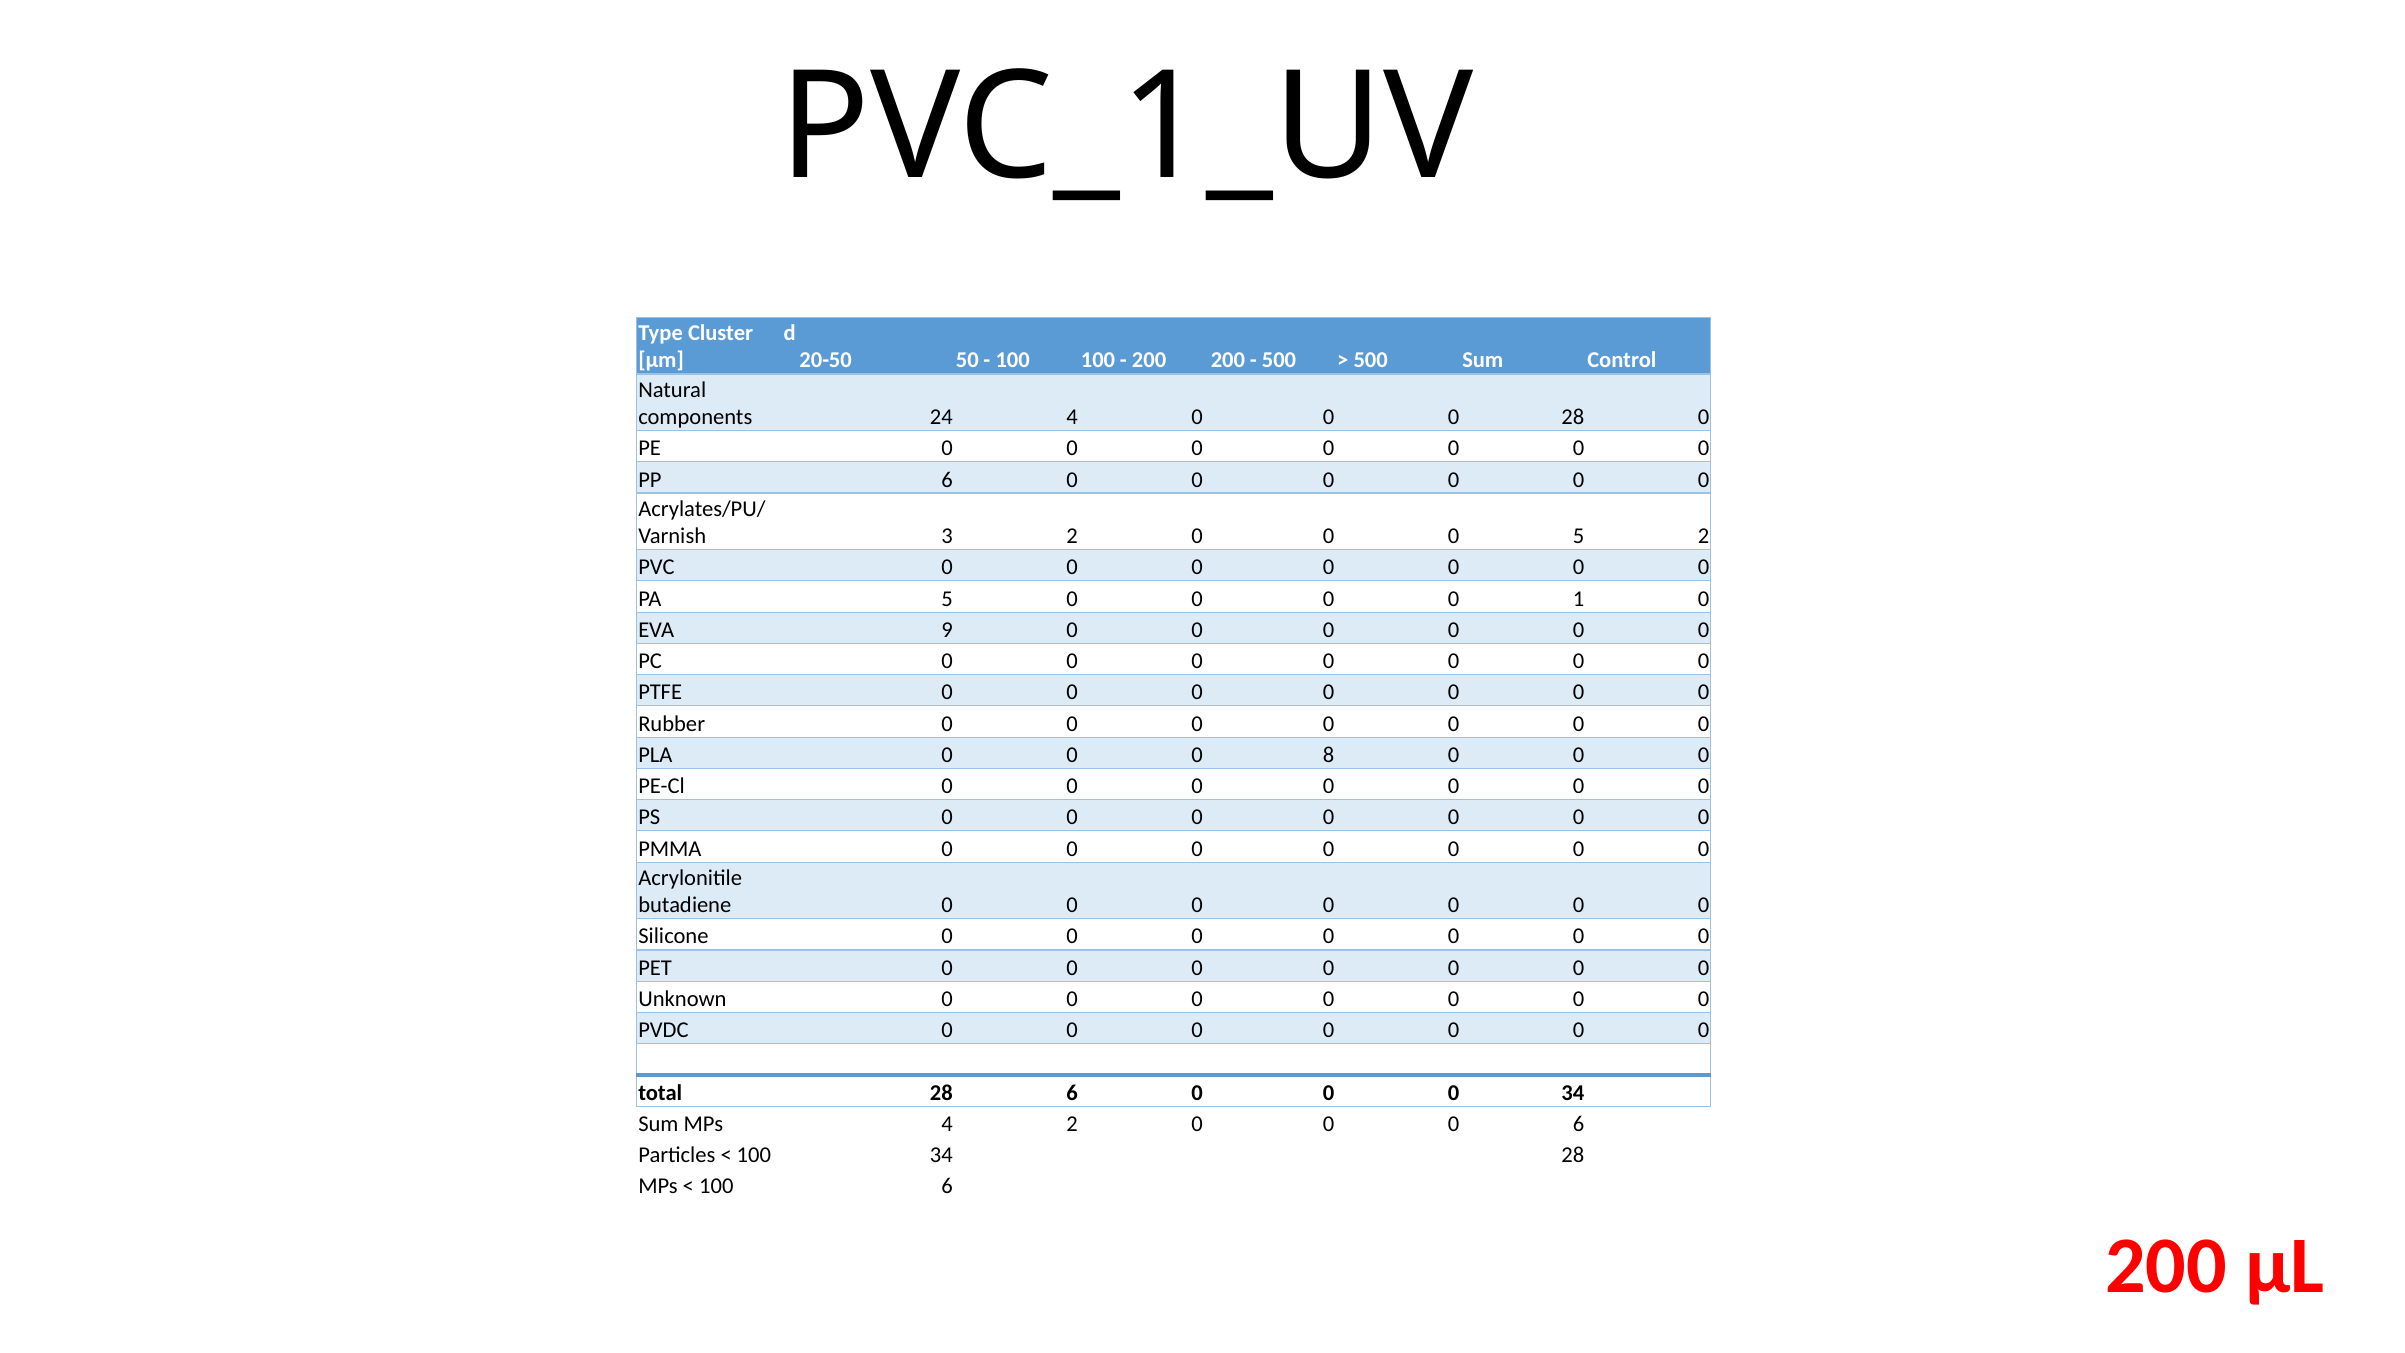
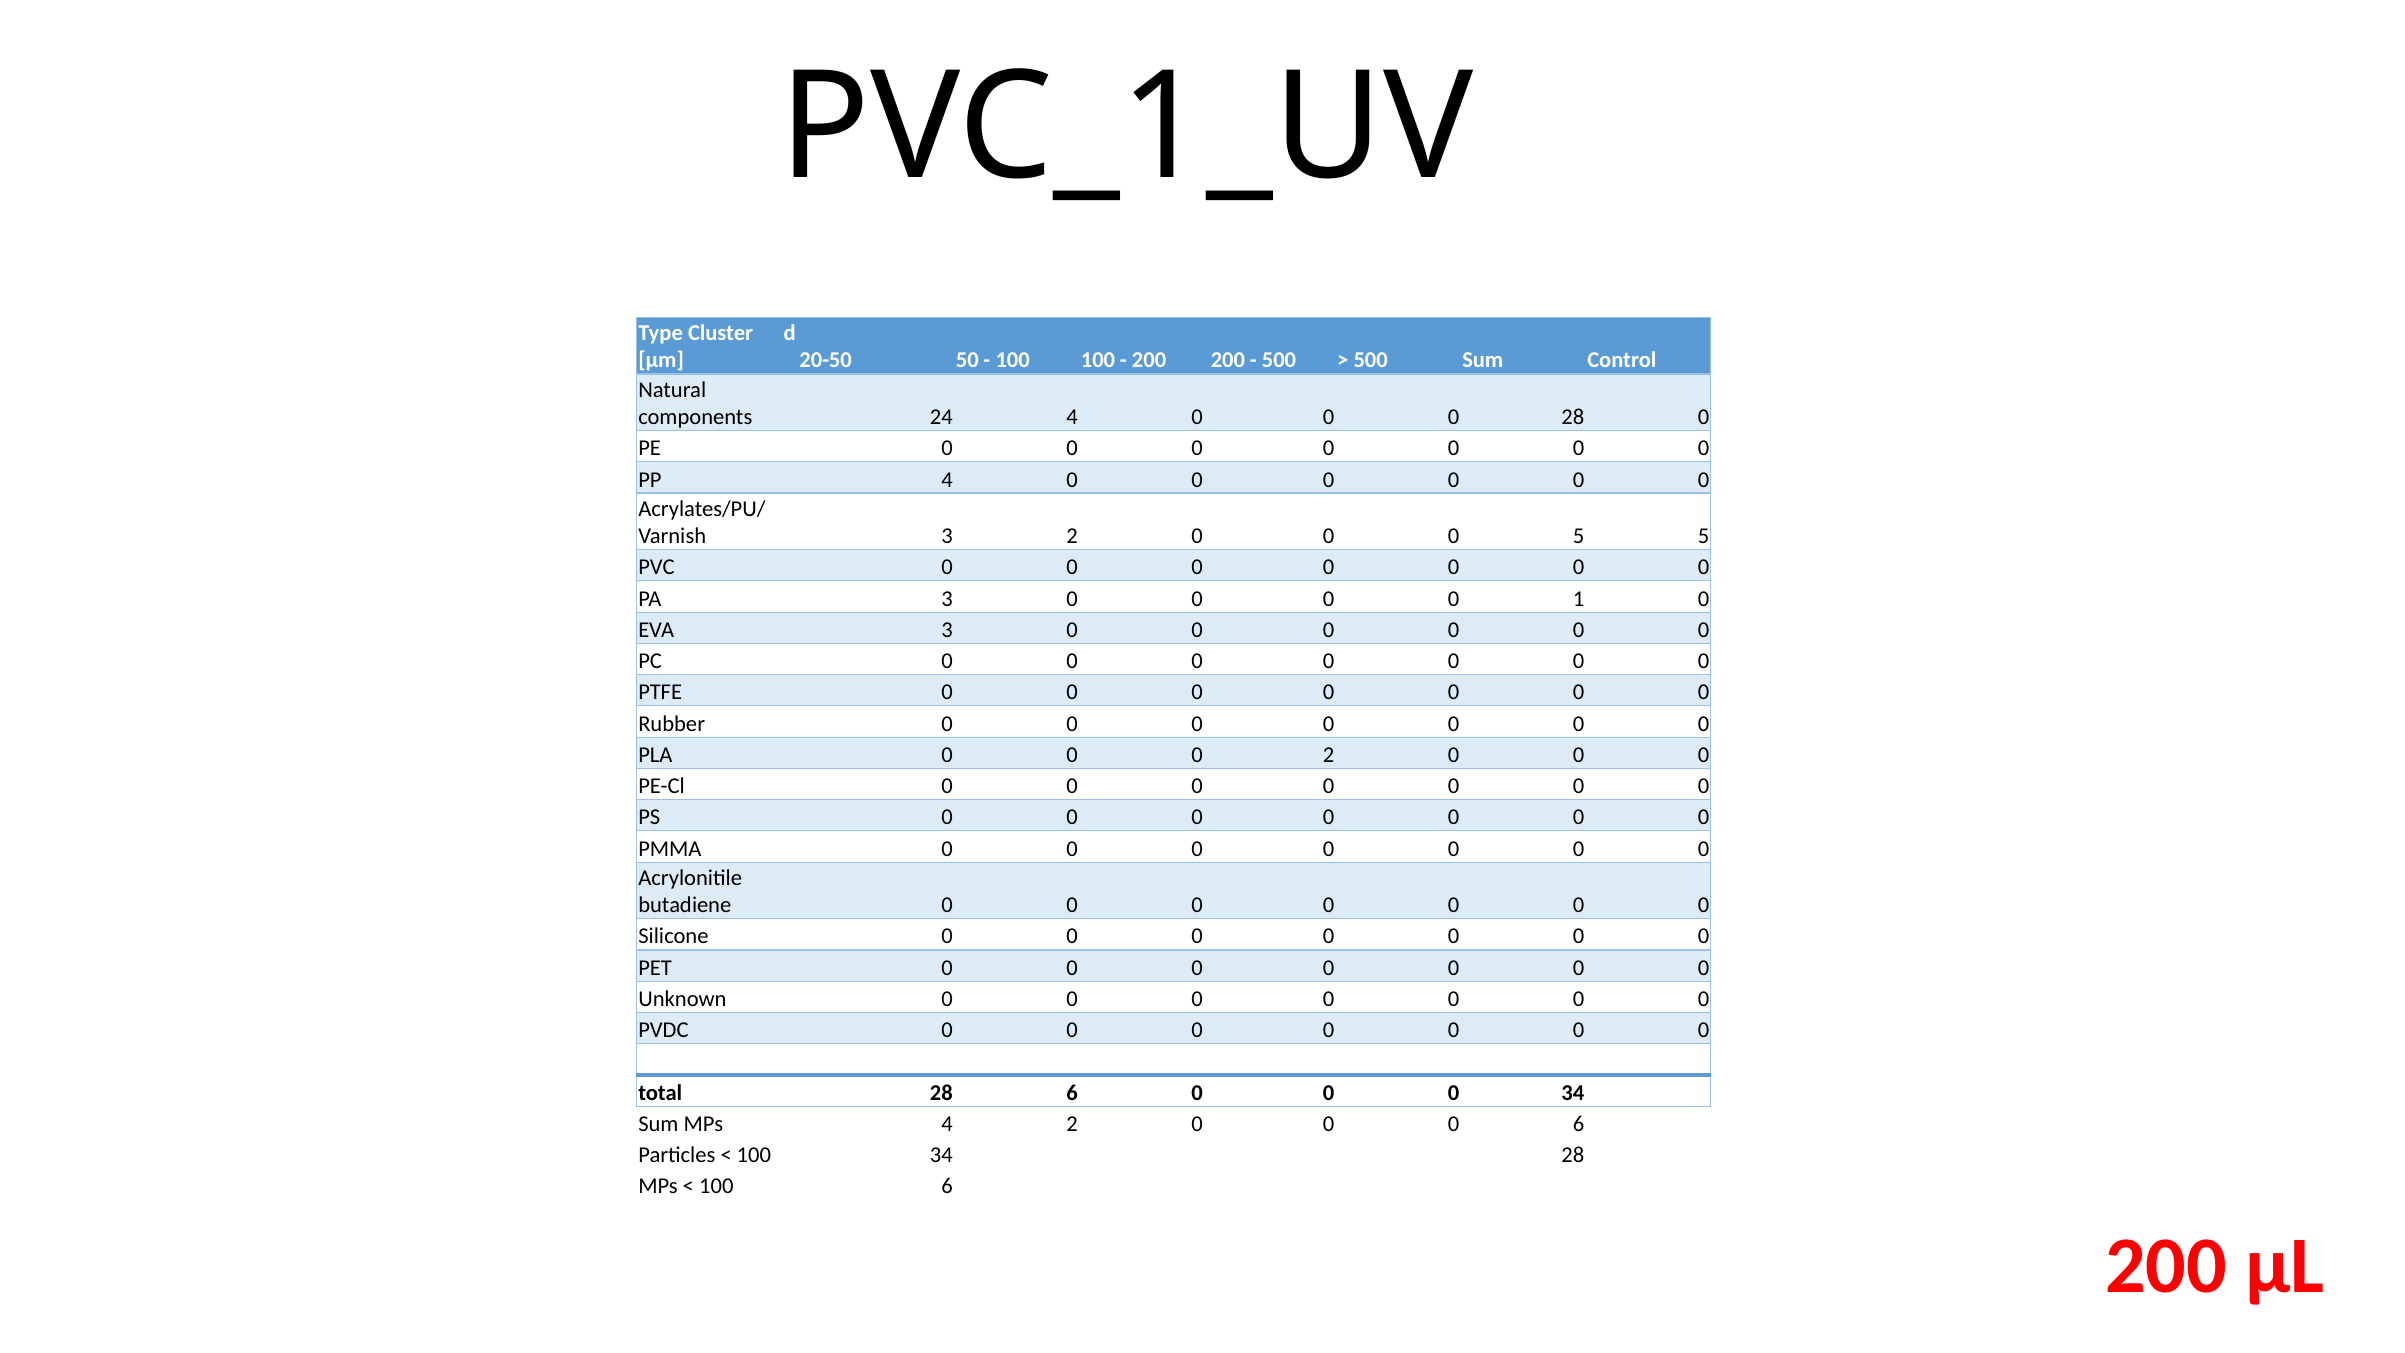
PP 6: 6 -> 4 (947, 479)
5 2: 2 -> 5 (1704, 536)
PA 5: 5 -> 3 (947, 599)
EVA 9: 9 -> 3 (947, 630)
0 8: 8 -> 2 (1328, 755)
